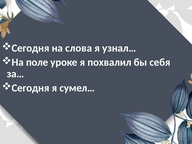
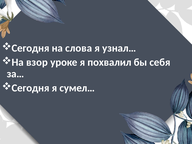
поле: поле -> взор (37, 62)
